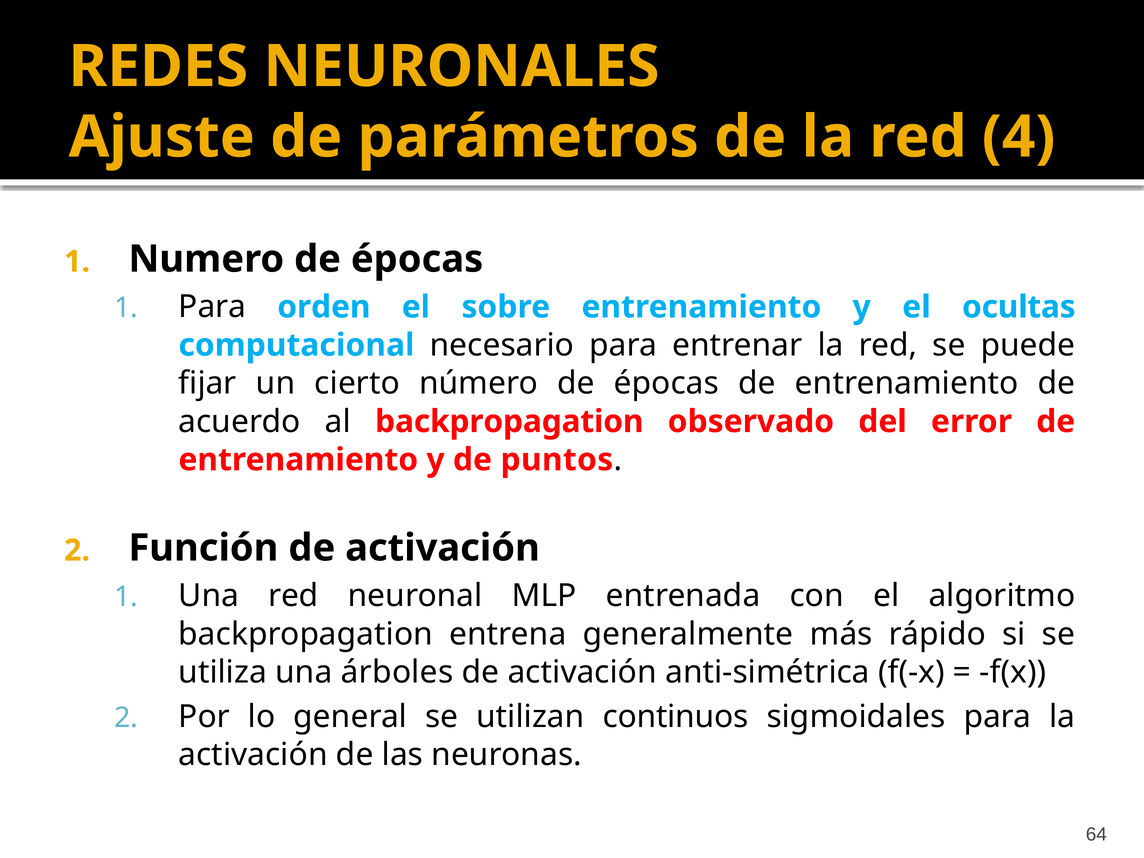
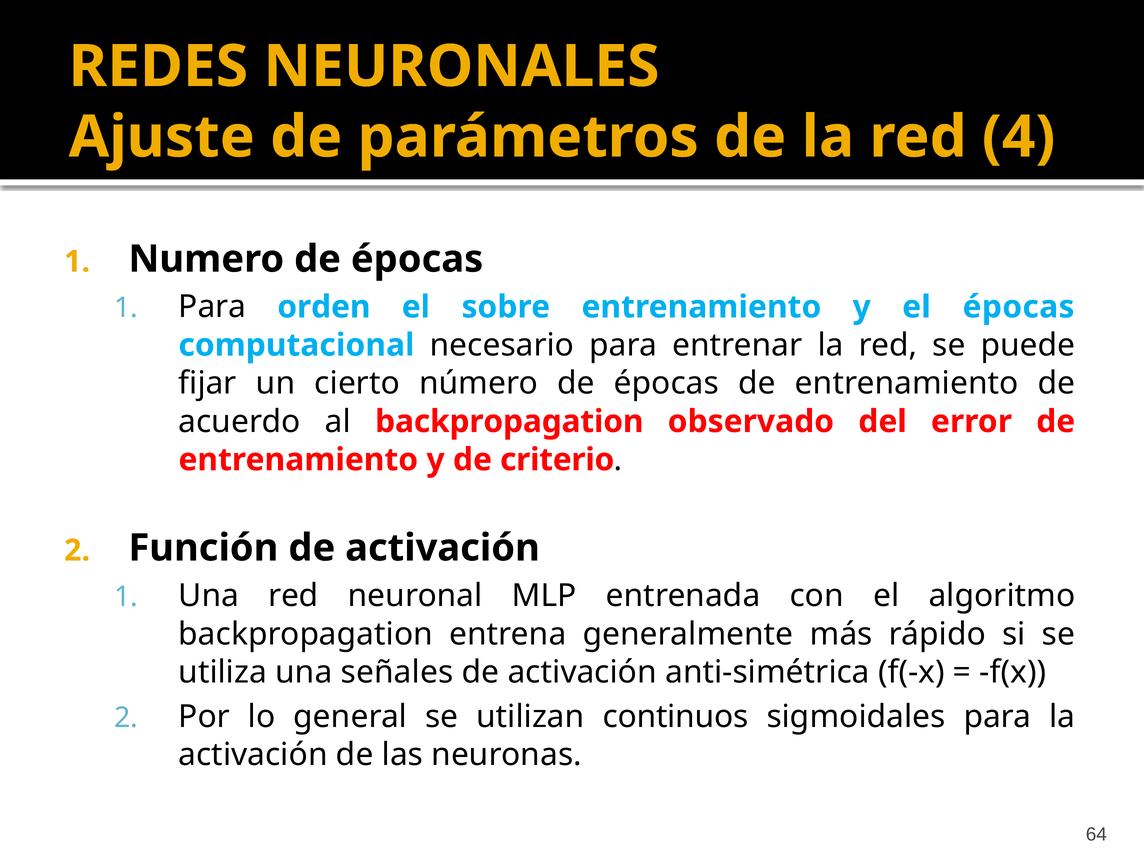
el ocultas: ocultas -> épocas (1019, 307)
puntos: puntos -> criterio (557, 460)
árboles: árboles -> señales (397, 672)
